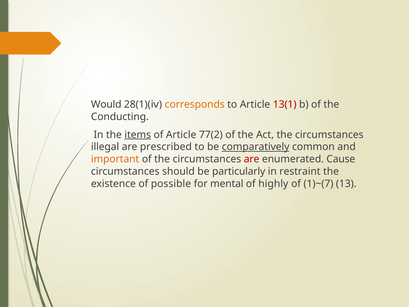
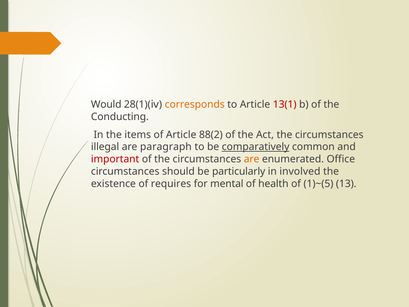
items underline: present -> none (138, 135)
77(2: 77(2 -> 88(2 (211, 135)
prescribed: prescribed -> paragraph (166, 147)
important colour: orange -> red (115, 159)
are colour: red -> orange (252, 159)
Cause: Cause -> Office (341, 159)
restraint: restraint -> involved (300, 171)
possible: possible -> requires (171, 184)
highly: highly -> health (273, 184)
1)~(7: 1)~(7 -> 1)~(5 (318, 184)
